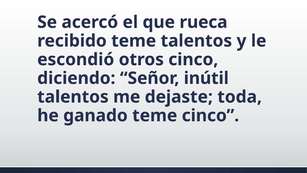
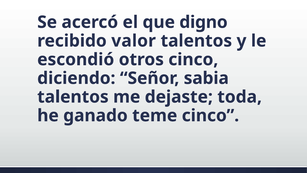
rueca: rueca -> digno (203, 22)
recibido teme: teme -> valor (134, 41)
inútil: inútil -> sabia (206, 78)
